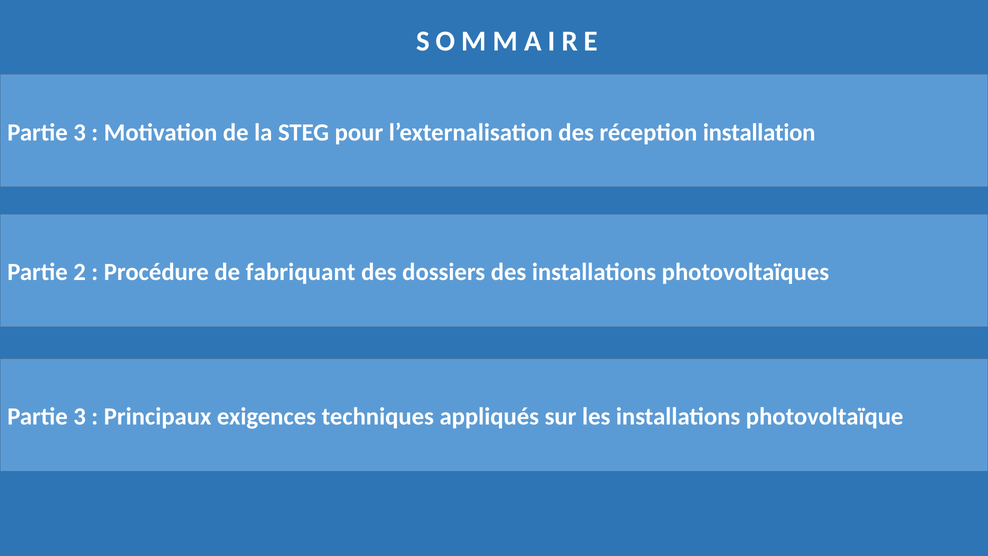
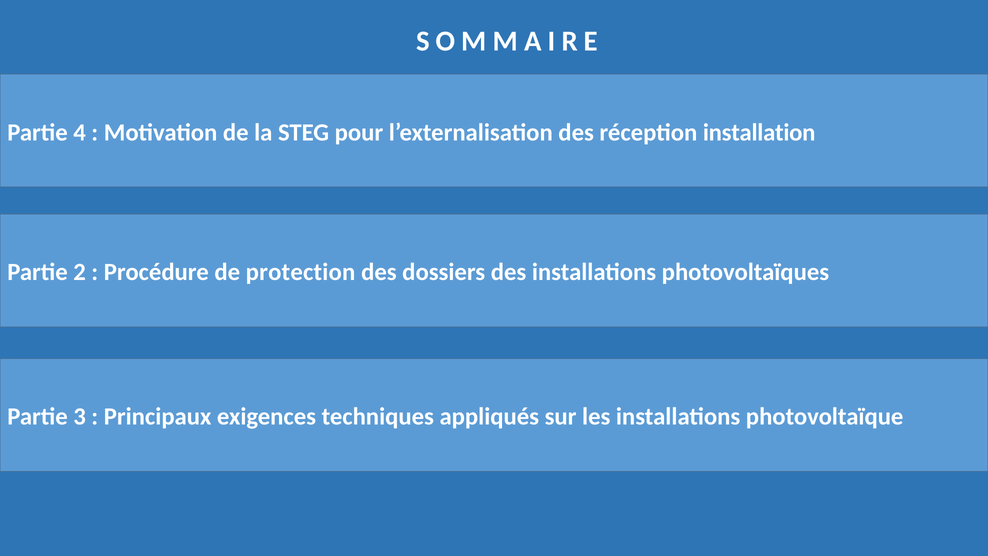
3: 3 -> 4 (80, 132)
fabriquant: fabriquant -> protection (301, 272)
